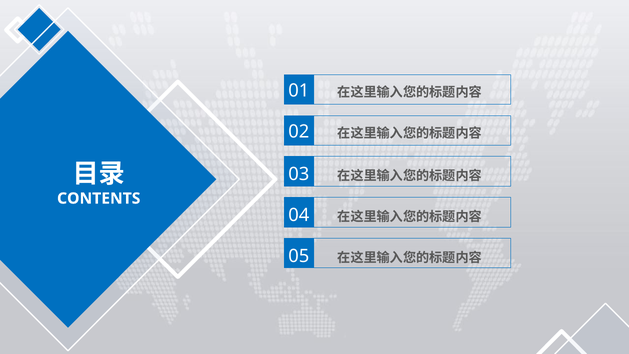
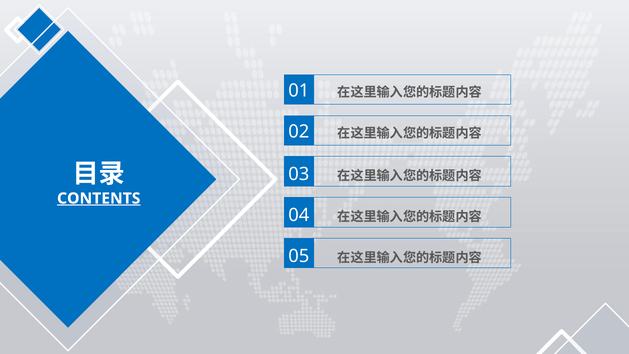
CONTENTS underline: none -> present (99, 198)
